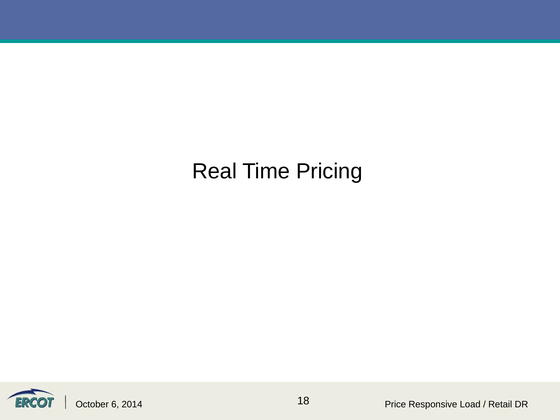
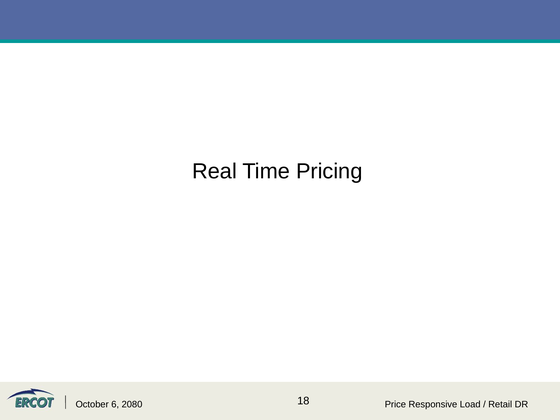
2014: 2014 -> 2080 (132, 405)
